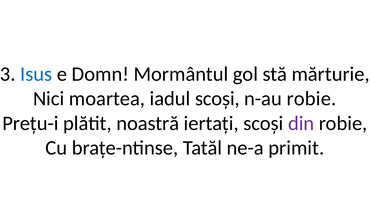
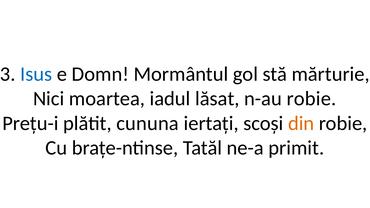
iadul scoși: scoși -> lăsat (217, 99)
noastră: noastră -> cununa (148, 123)
din colour: purple -> orange (301, 123)
